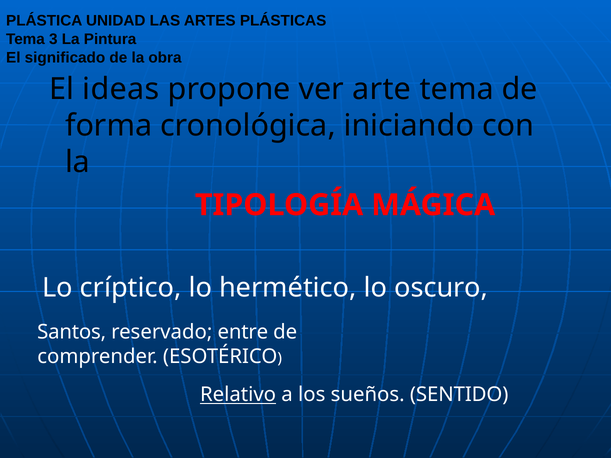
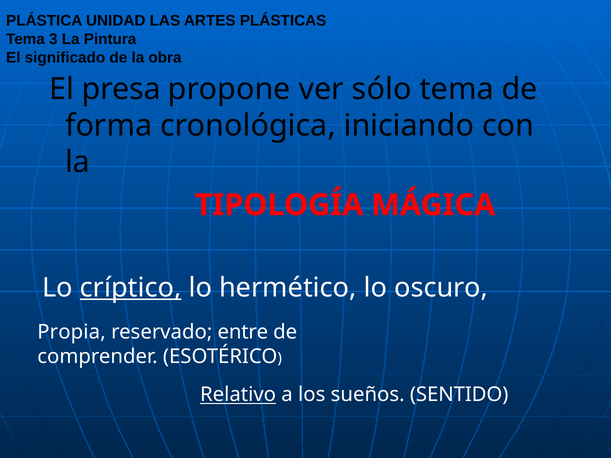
ideas: ideas -> presa (121, 89)
arte: arte -> sólo (382, 89)
críptico underline: none -> present (131, 288)
Santos: Santos -> Propia (72, 332)
